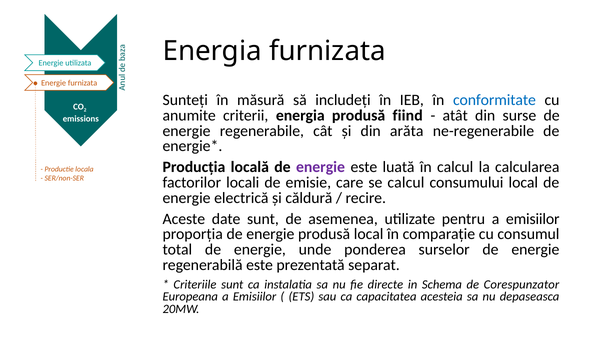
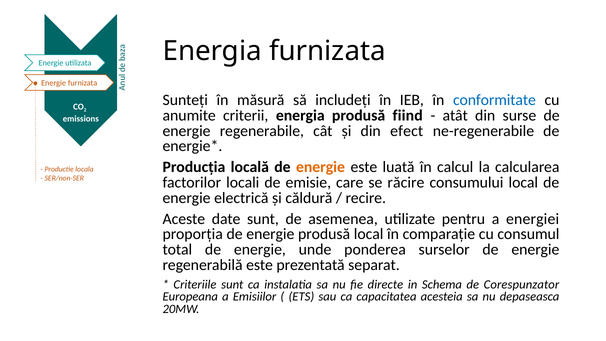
arăta: arăta -> efect (407, 131)
energie colour: purple -> orange (321, 167)
se calcul: calcul -> răcire (406, 182)
pentru a emisiilor: emisiilor -> energiei (533, 219)
